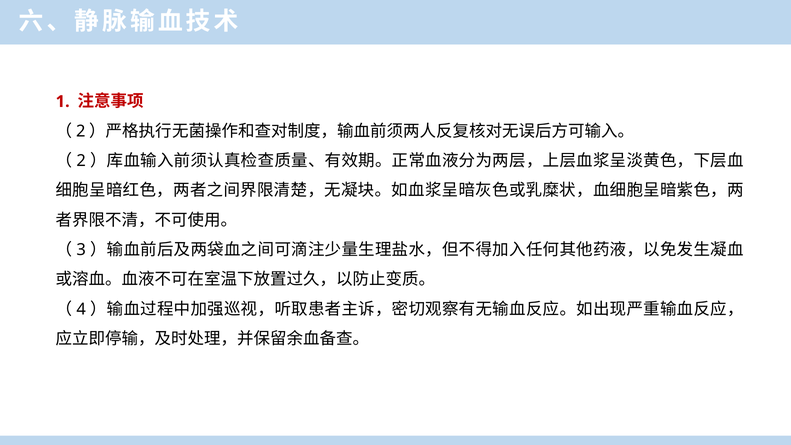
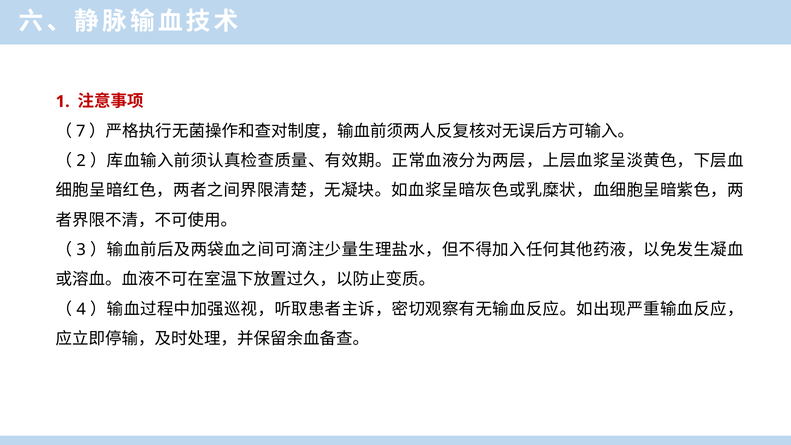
2: 2 -> 7 (81, 131)
